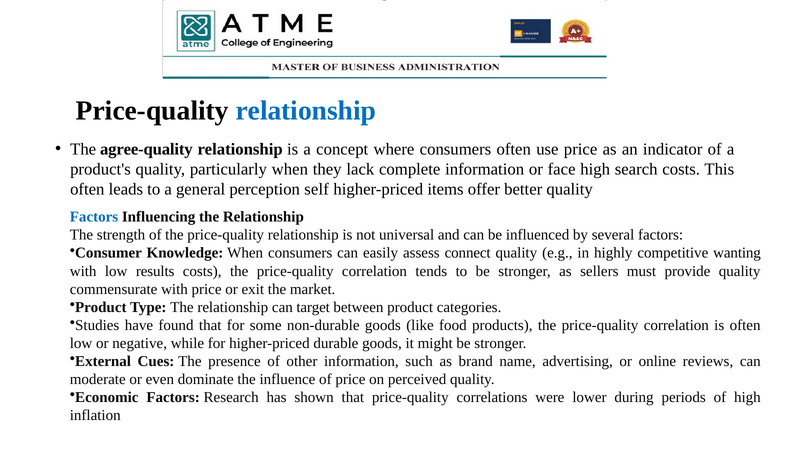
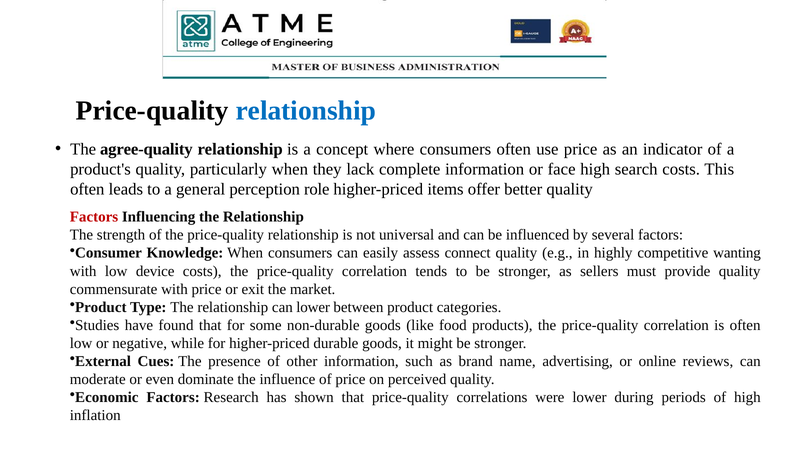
self: self -> role (317, 189)
Factors colour: blue -> red (94, 217)
results: results -> device (155, 271)
can target: target -> lower (313, 307)
